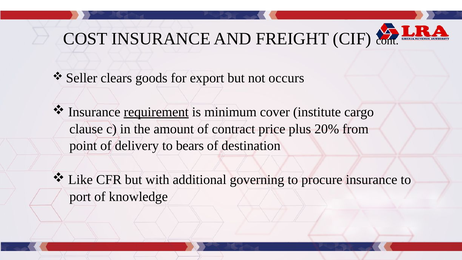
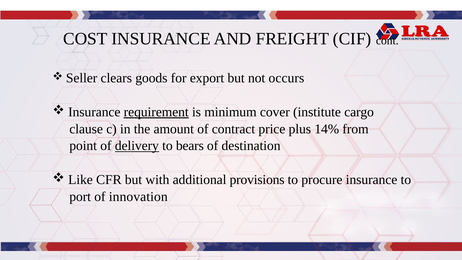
20%: 20% -> 14% (327, 129)
delivery underline: none -> present (137, 146)
governing: governing -> provisions (257, 180)
knowledge: knowledge -> innovation (138, 197)
